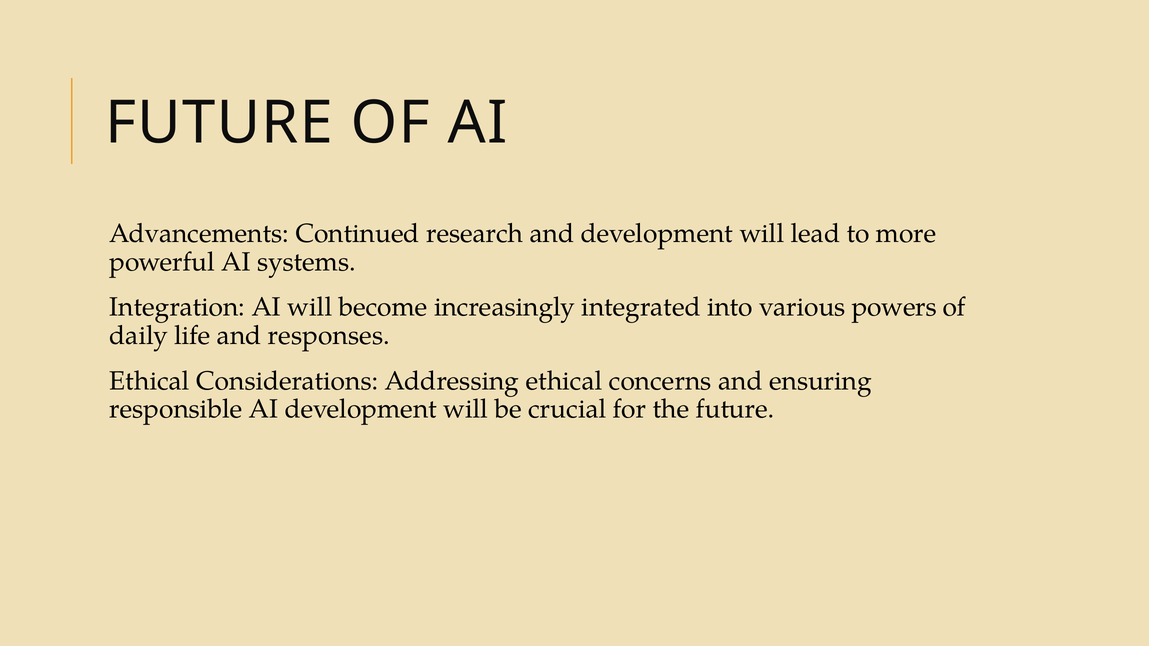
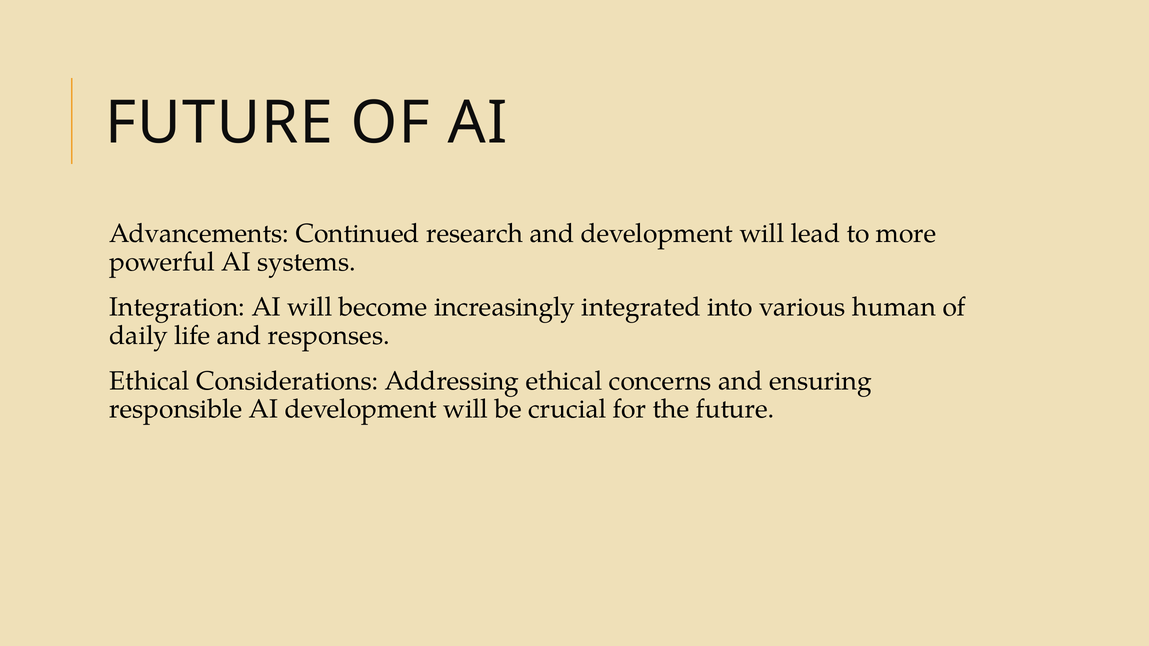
powers: powers -> human (894, 307)
